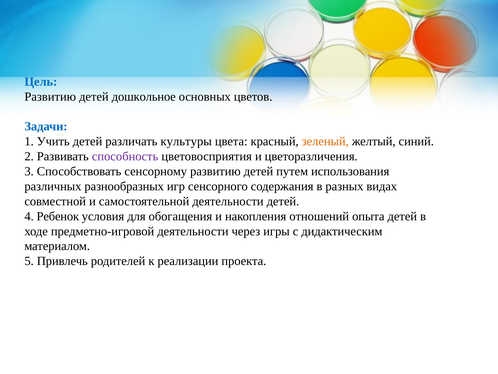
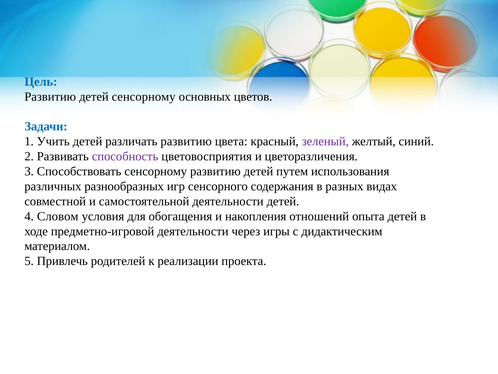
детей дошкольное: дошкольное -> сенсорному (144, 96)
различать культуры: культуры -> развитию (186, 141)
зеленый colour: orange -> purple (325, 141)
Ребенок: Ребенок -> Словом (58, 216)
